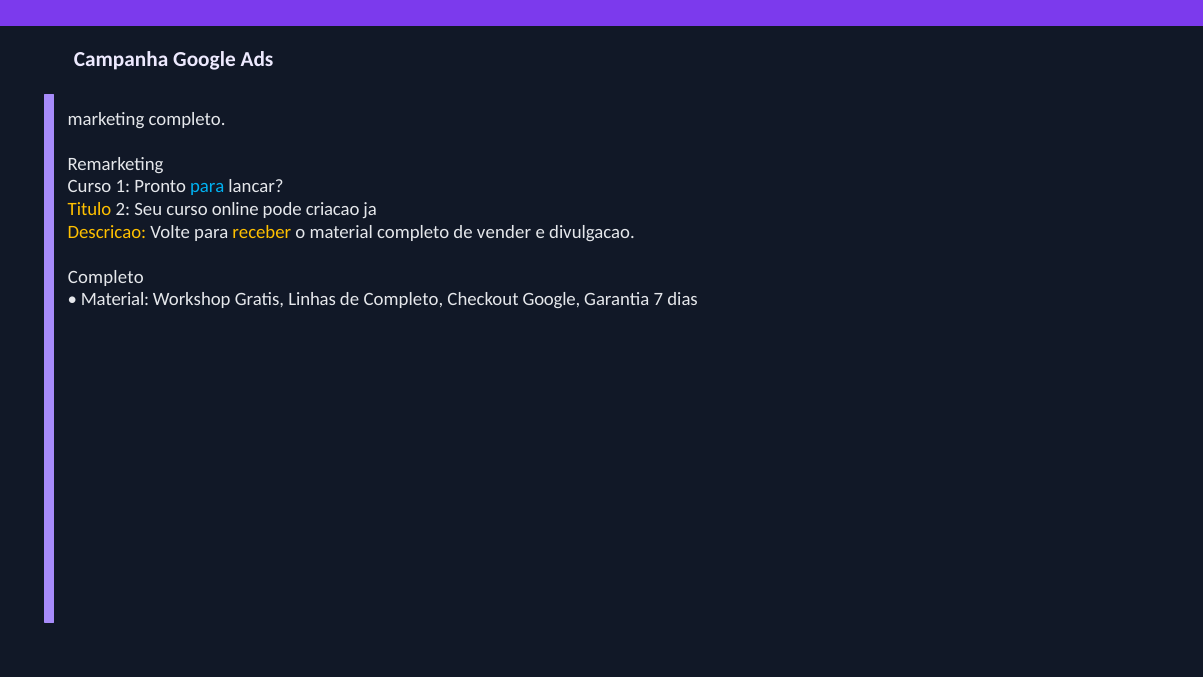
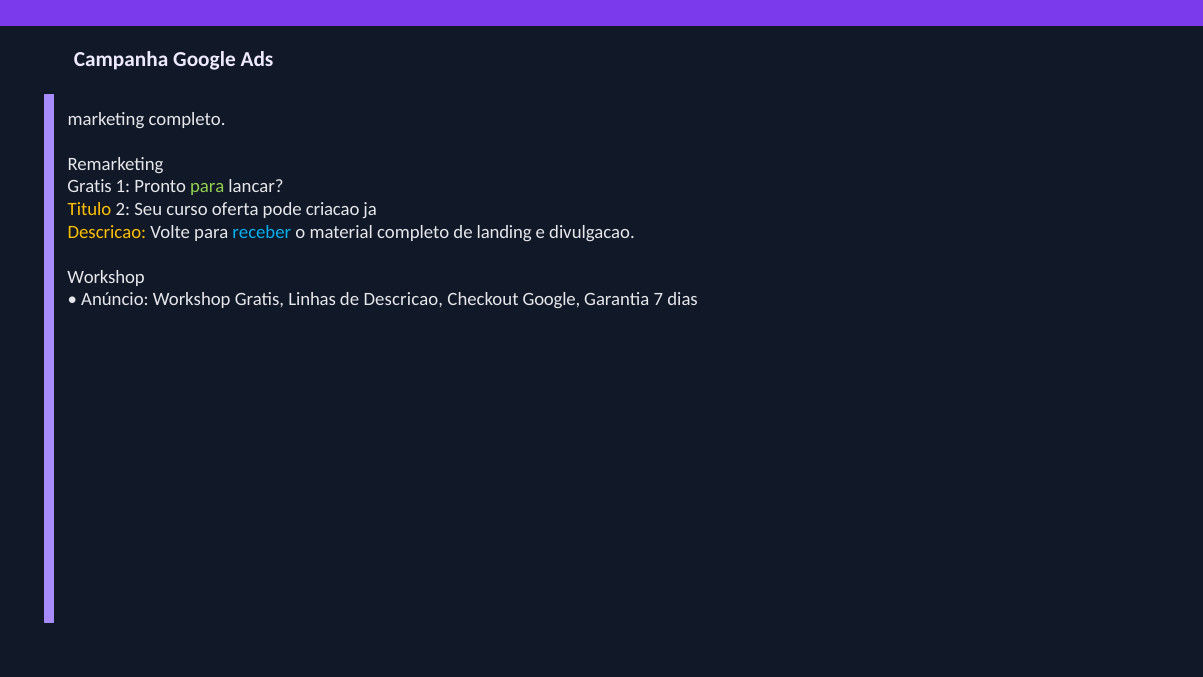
Curso: Curso -> Gratis (90, 187)
para colour: light blue -> light green (207, 187)
online: online -> oferta (235, 209)
receber colour: yellow -> light blue (262, 232)
vender: vender -> landing (504, 232)
Completo: Completo -> Workshop (106, 277)
Material: Material -> Anúncio (115, 299)
de Completo: Completo -> Descricao (403, 299)
